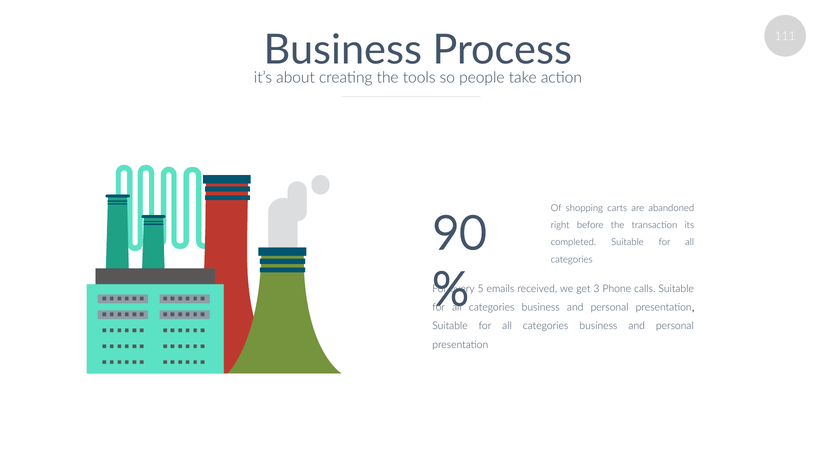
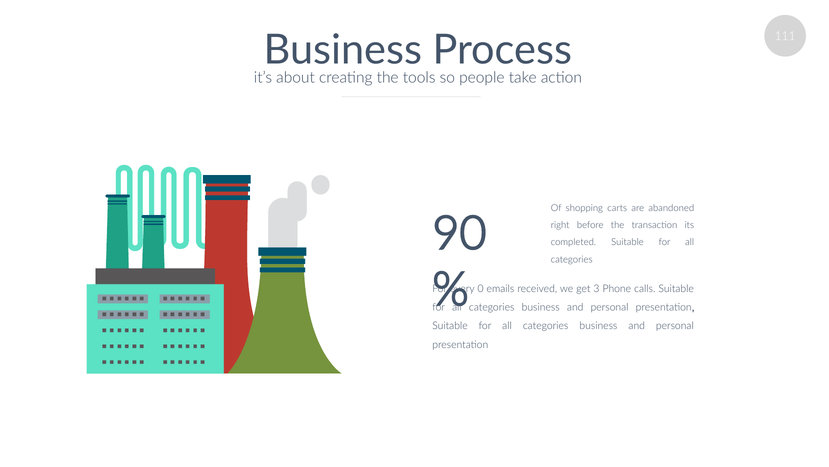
5: 5 -> 0 (481, 288)
